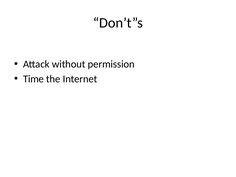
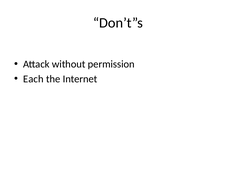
Time: Time -> Each (33, 79)
